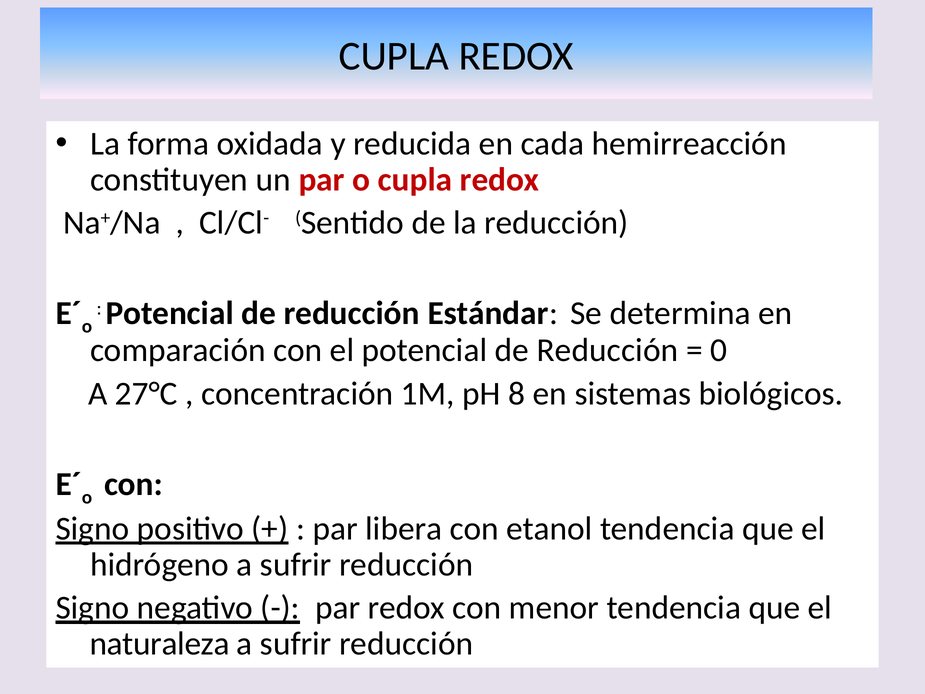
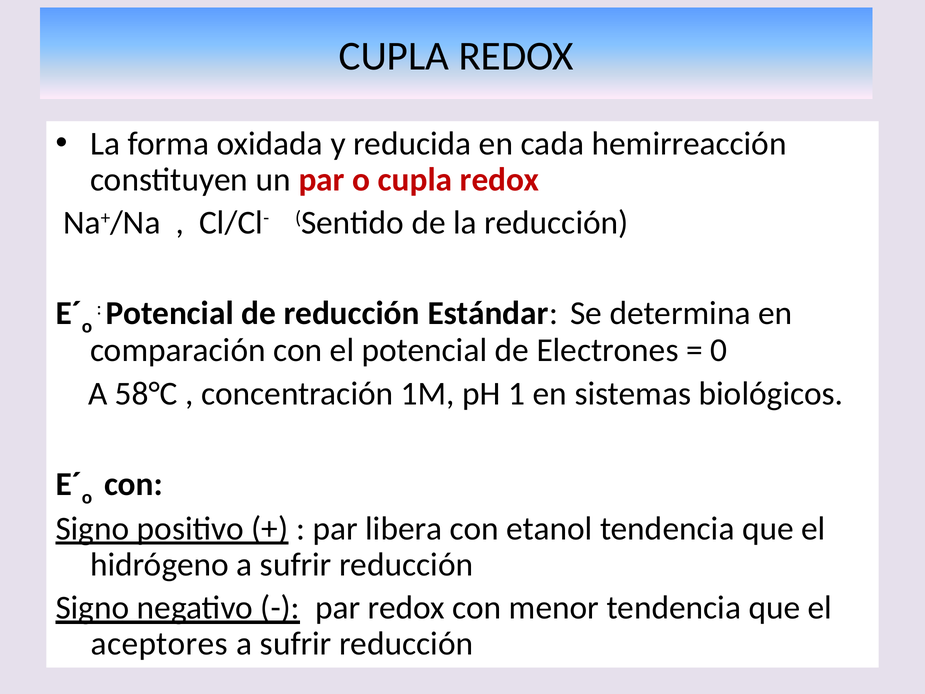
el potencial de Reducción: Reducción -> Electrones (608, 350)
27°C: 27°C -> 58°C (146, 394)
8: 8 -> 1 (517, 394)
naturaleza: naturaleza -> aceptores (159, 644)
